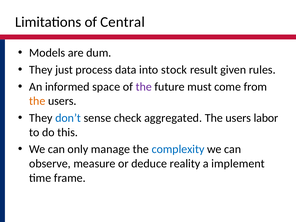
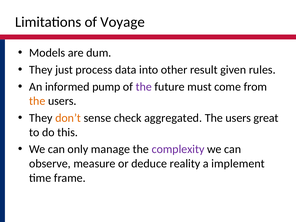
Central: Central -> Voyage (123, 22)
stock: stock -> other (174, 70)
space: space -> pump (106, 87)
don’t colour: blue -> orange (68, 118)
labor: labor -> great (266, 118)
complexity colour: blue -> purple (178, 149)
